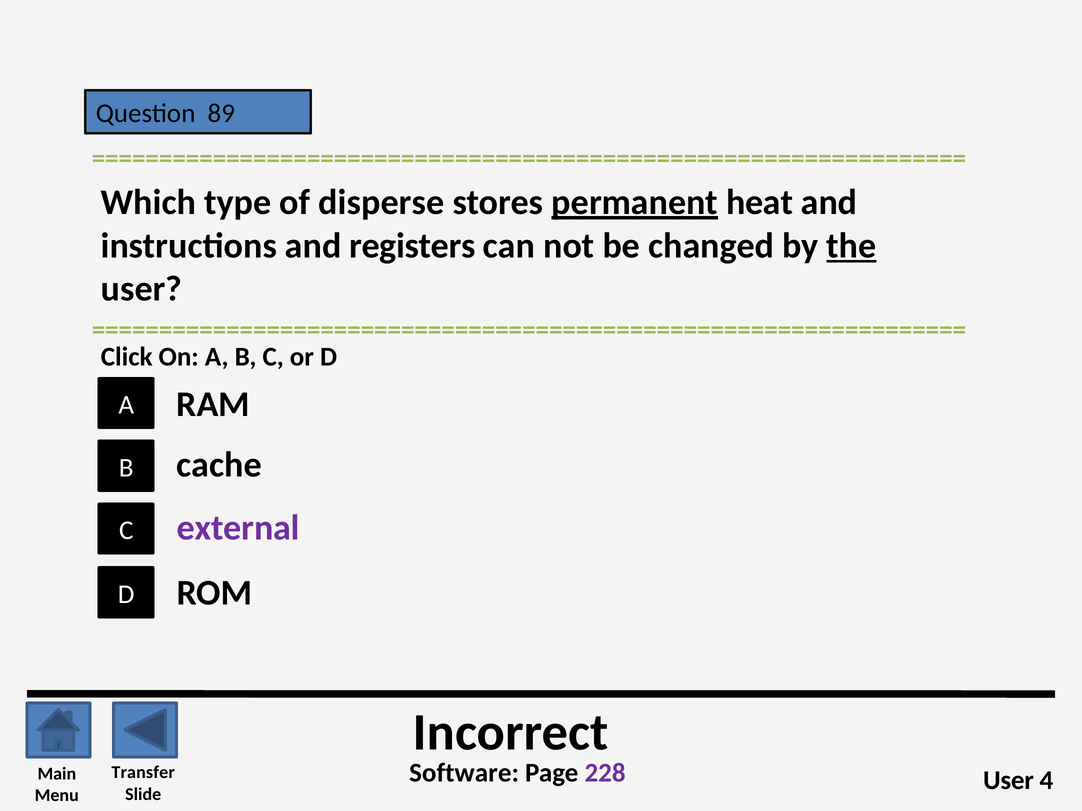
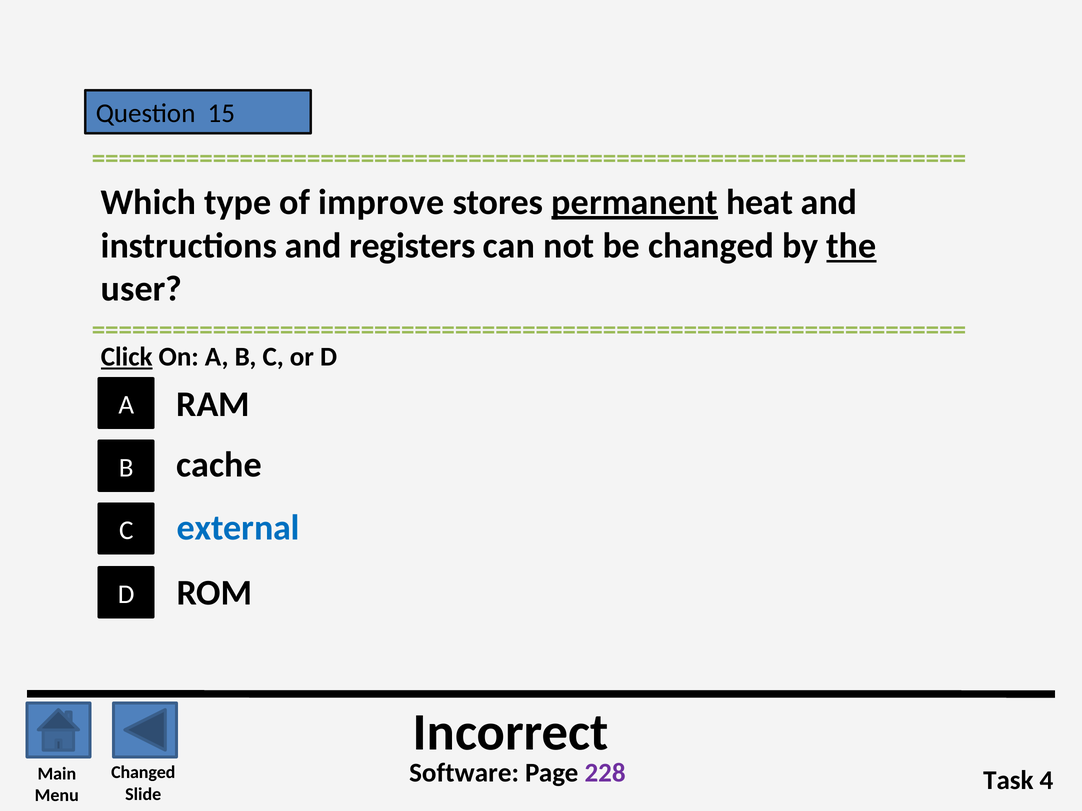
89: 89 -> 15 (221, 114)
disperse: disperse -> improve (381, 203)
Click underline: none -> present (127, 357)
external colour: purple -> blue (238, 528)
Transfer: Transfer -> Changed (143, 773)
User: User -> Task (1008, 781)
